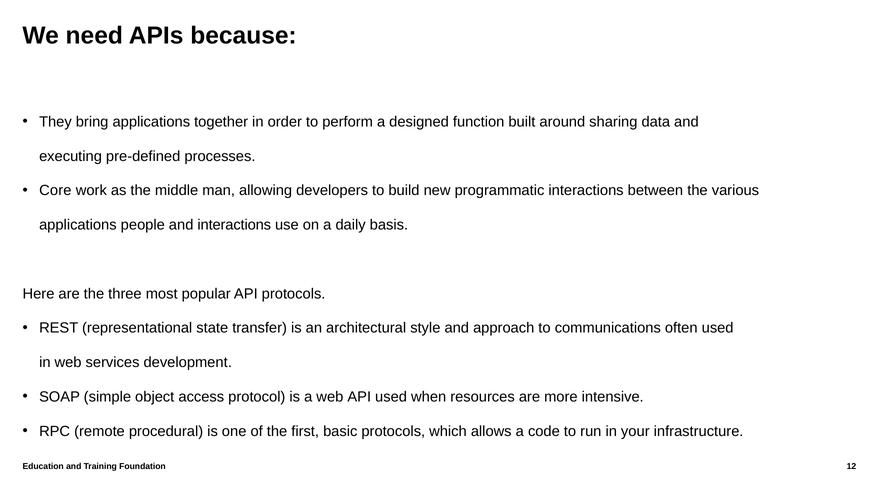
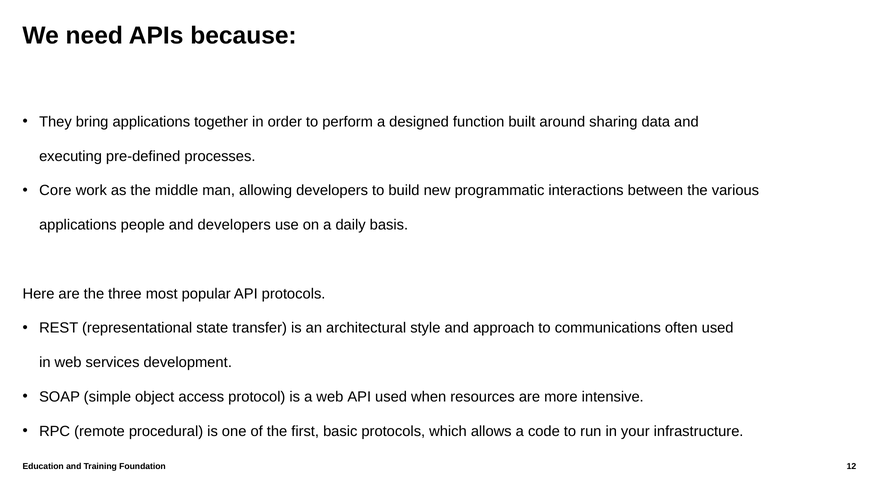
and interactions: interactions -> developers (234, 225)
